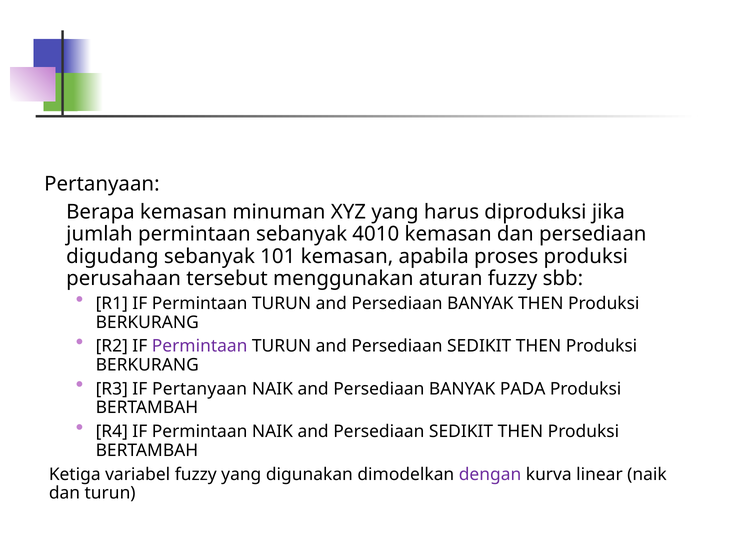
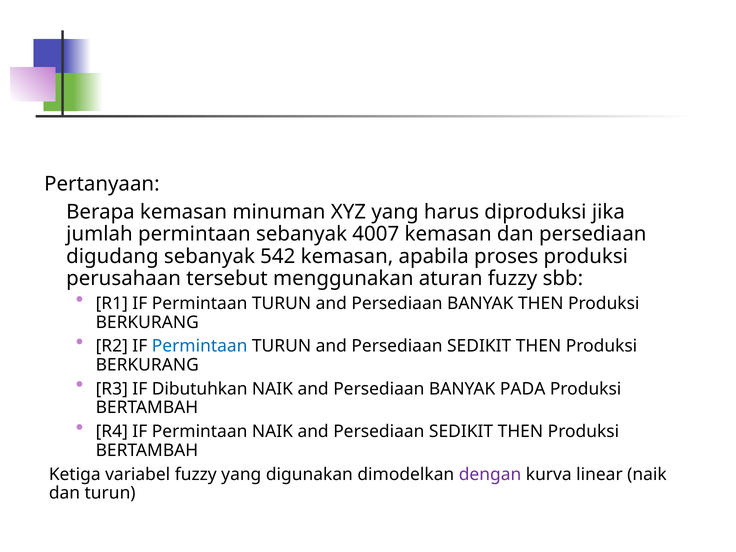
4010: 4010 -> 4007 (376, 234)
101: 101 -> 542 (278, 256)
Permintaan colour: purple -> blue (200, 346)
IF Pertanyaan: Pertanyaan -> Dibutuhkan (200, 389)
